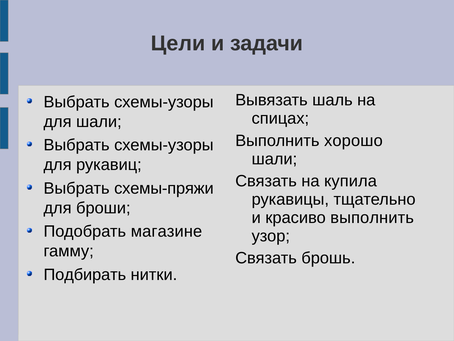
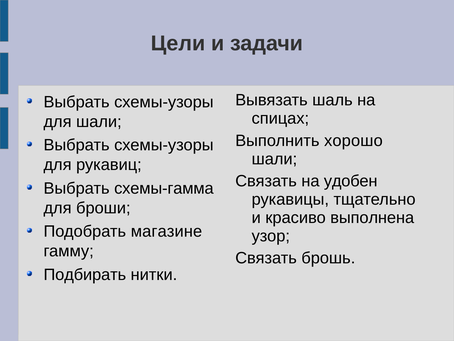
купила: купила -> удобен (351, 181)
схемы-пряжи: схемы-пряжи -> схемы-гамма (164, 188)
красиво выполнить: выполнить -> выполнена (372, 217)
